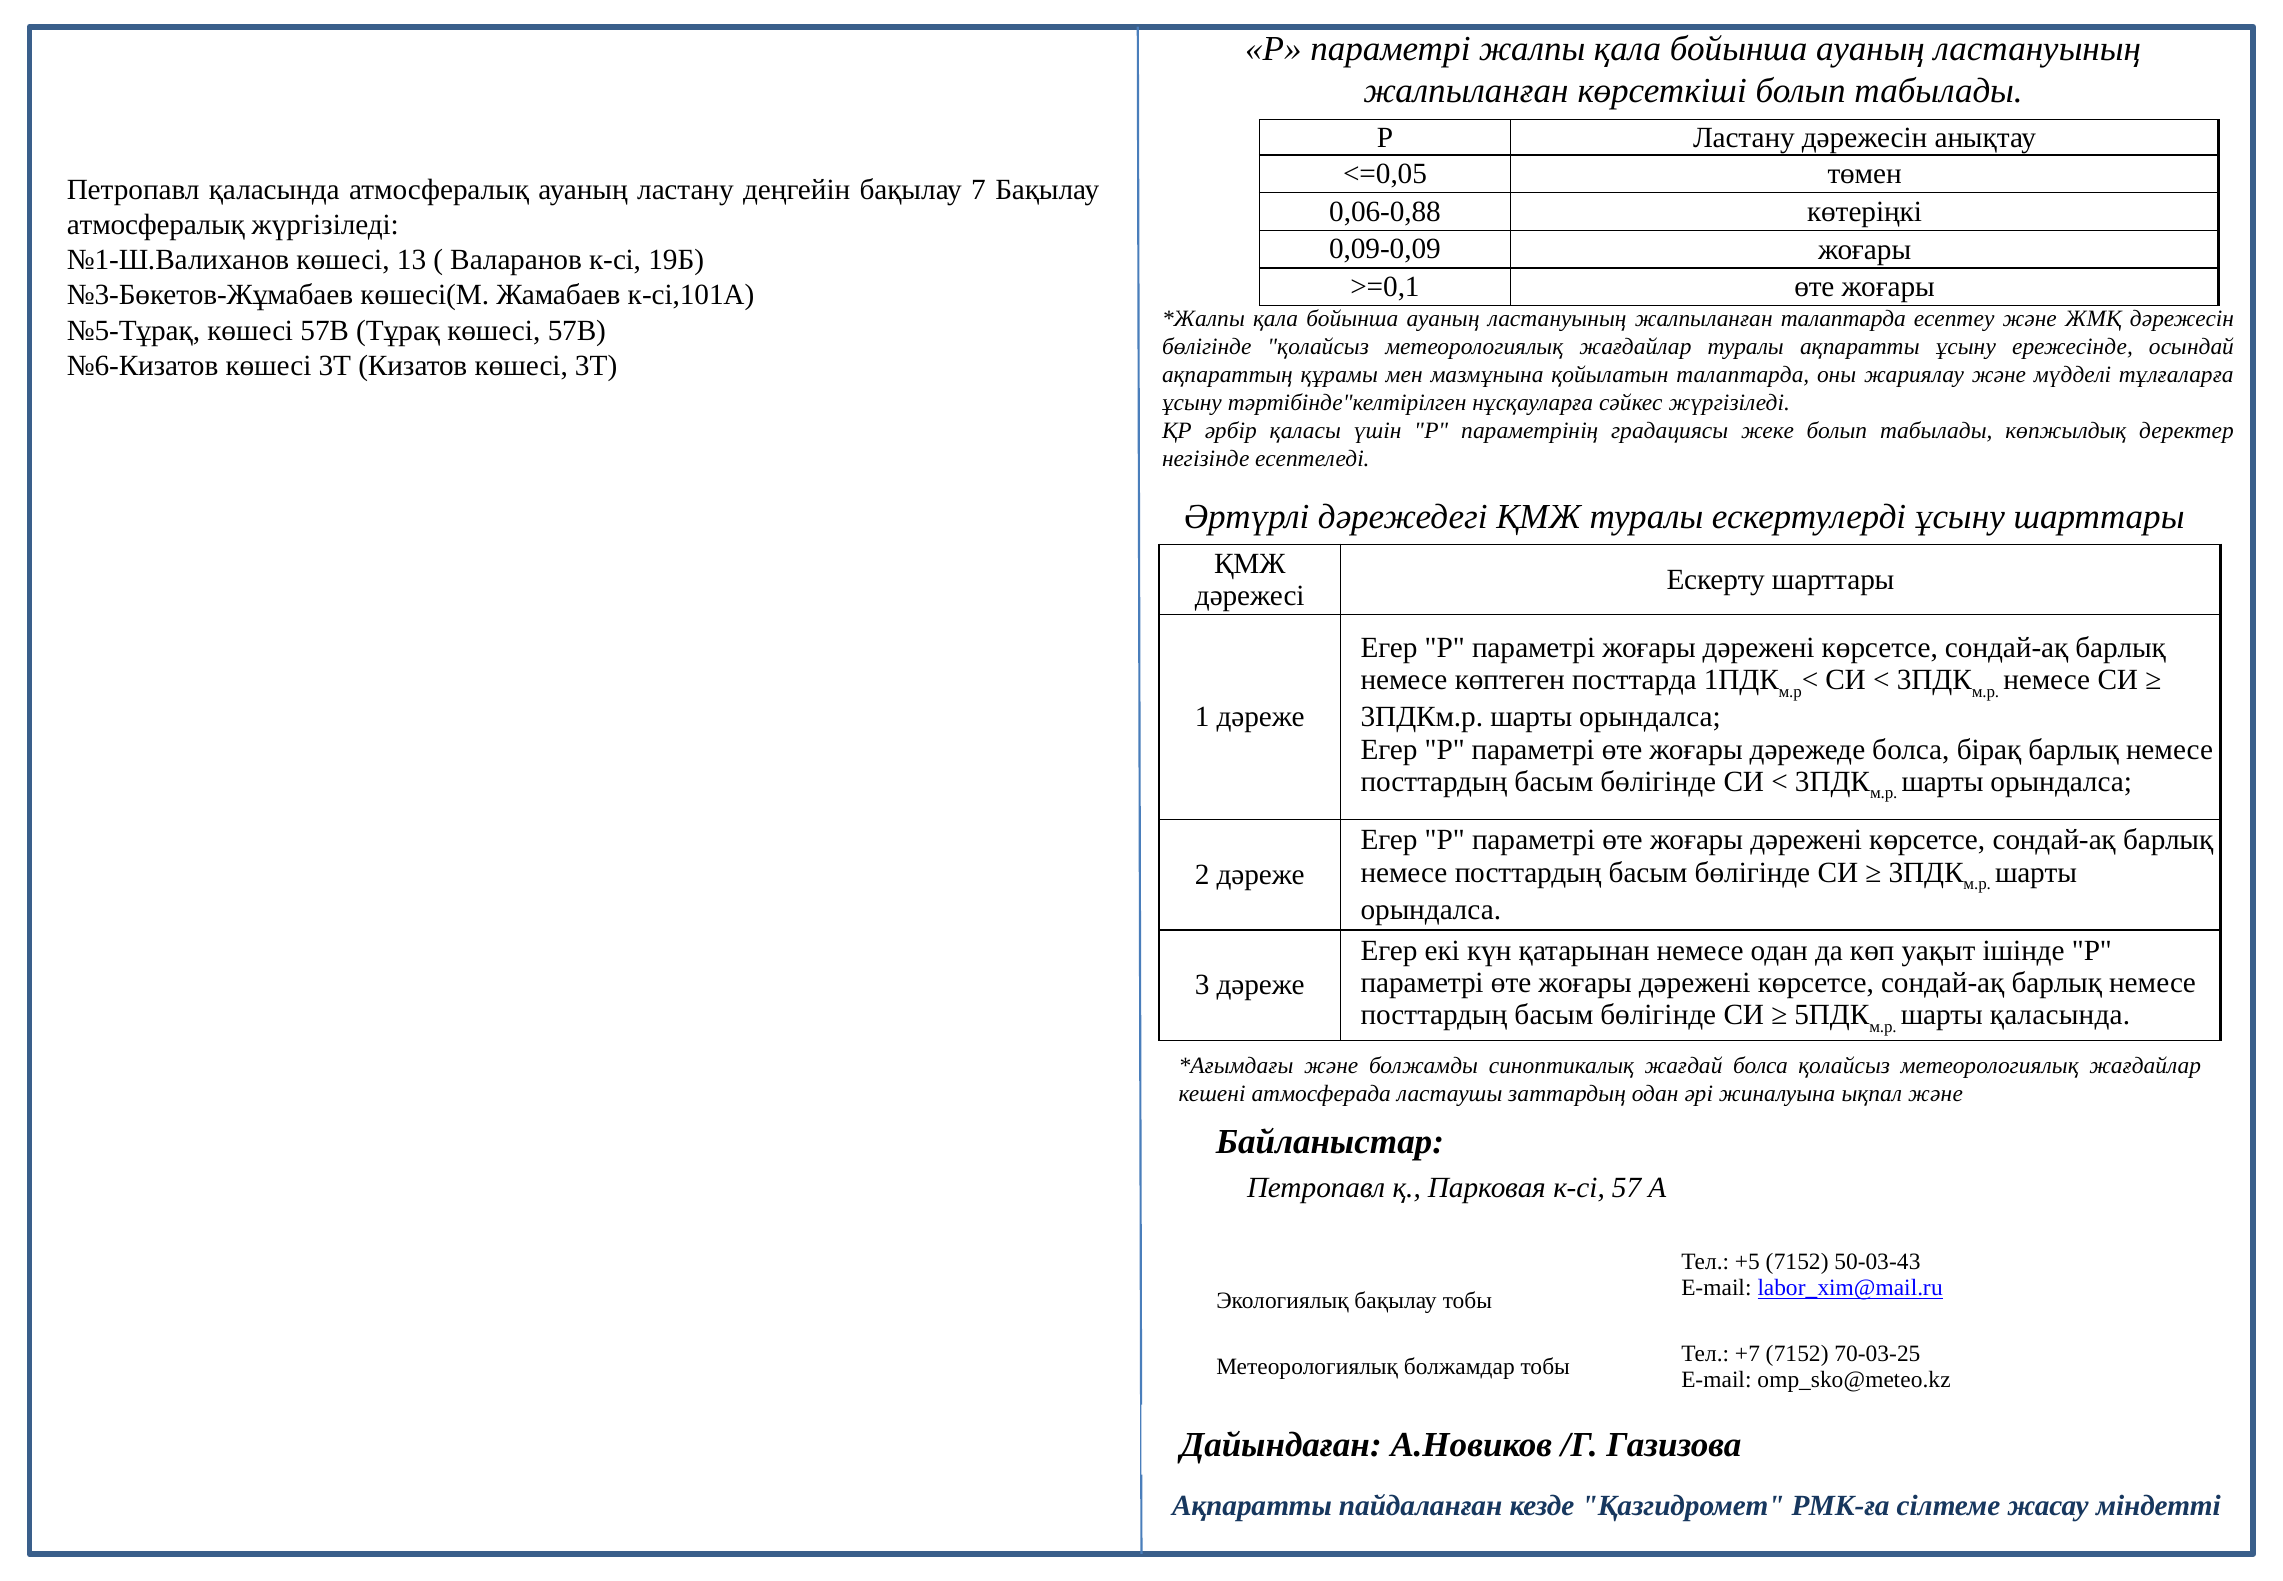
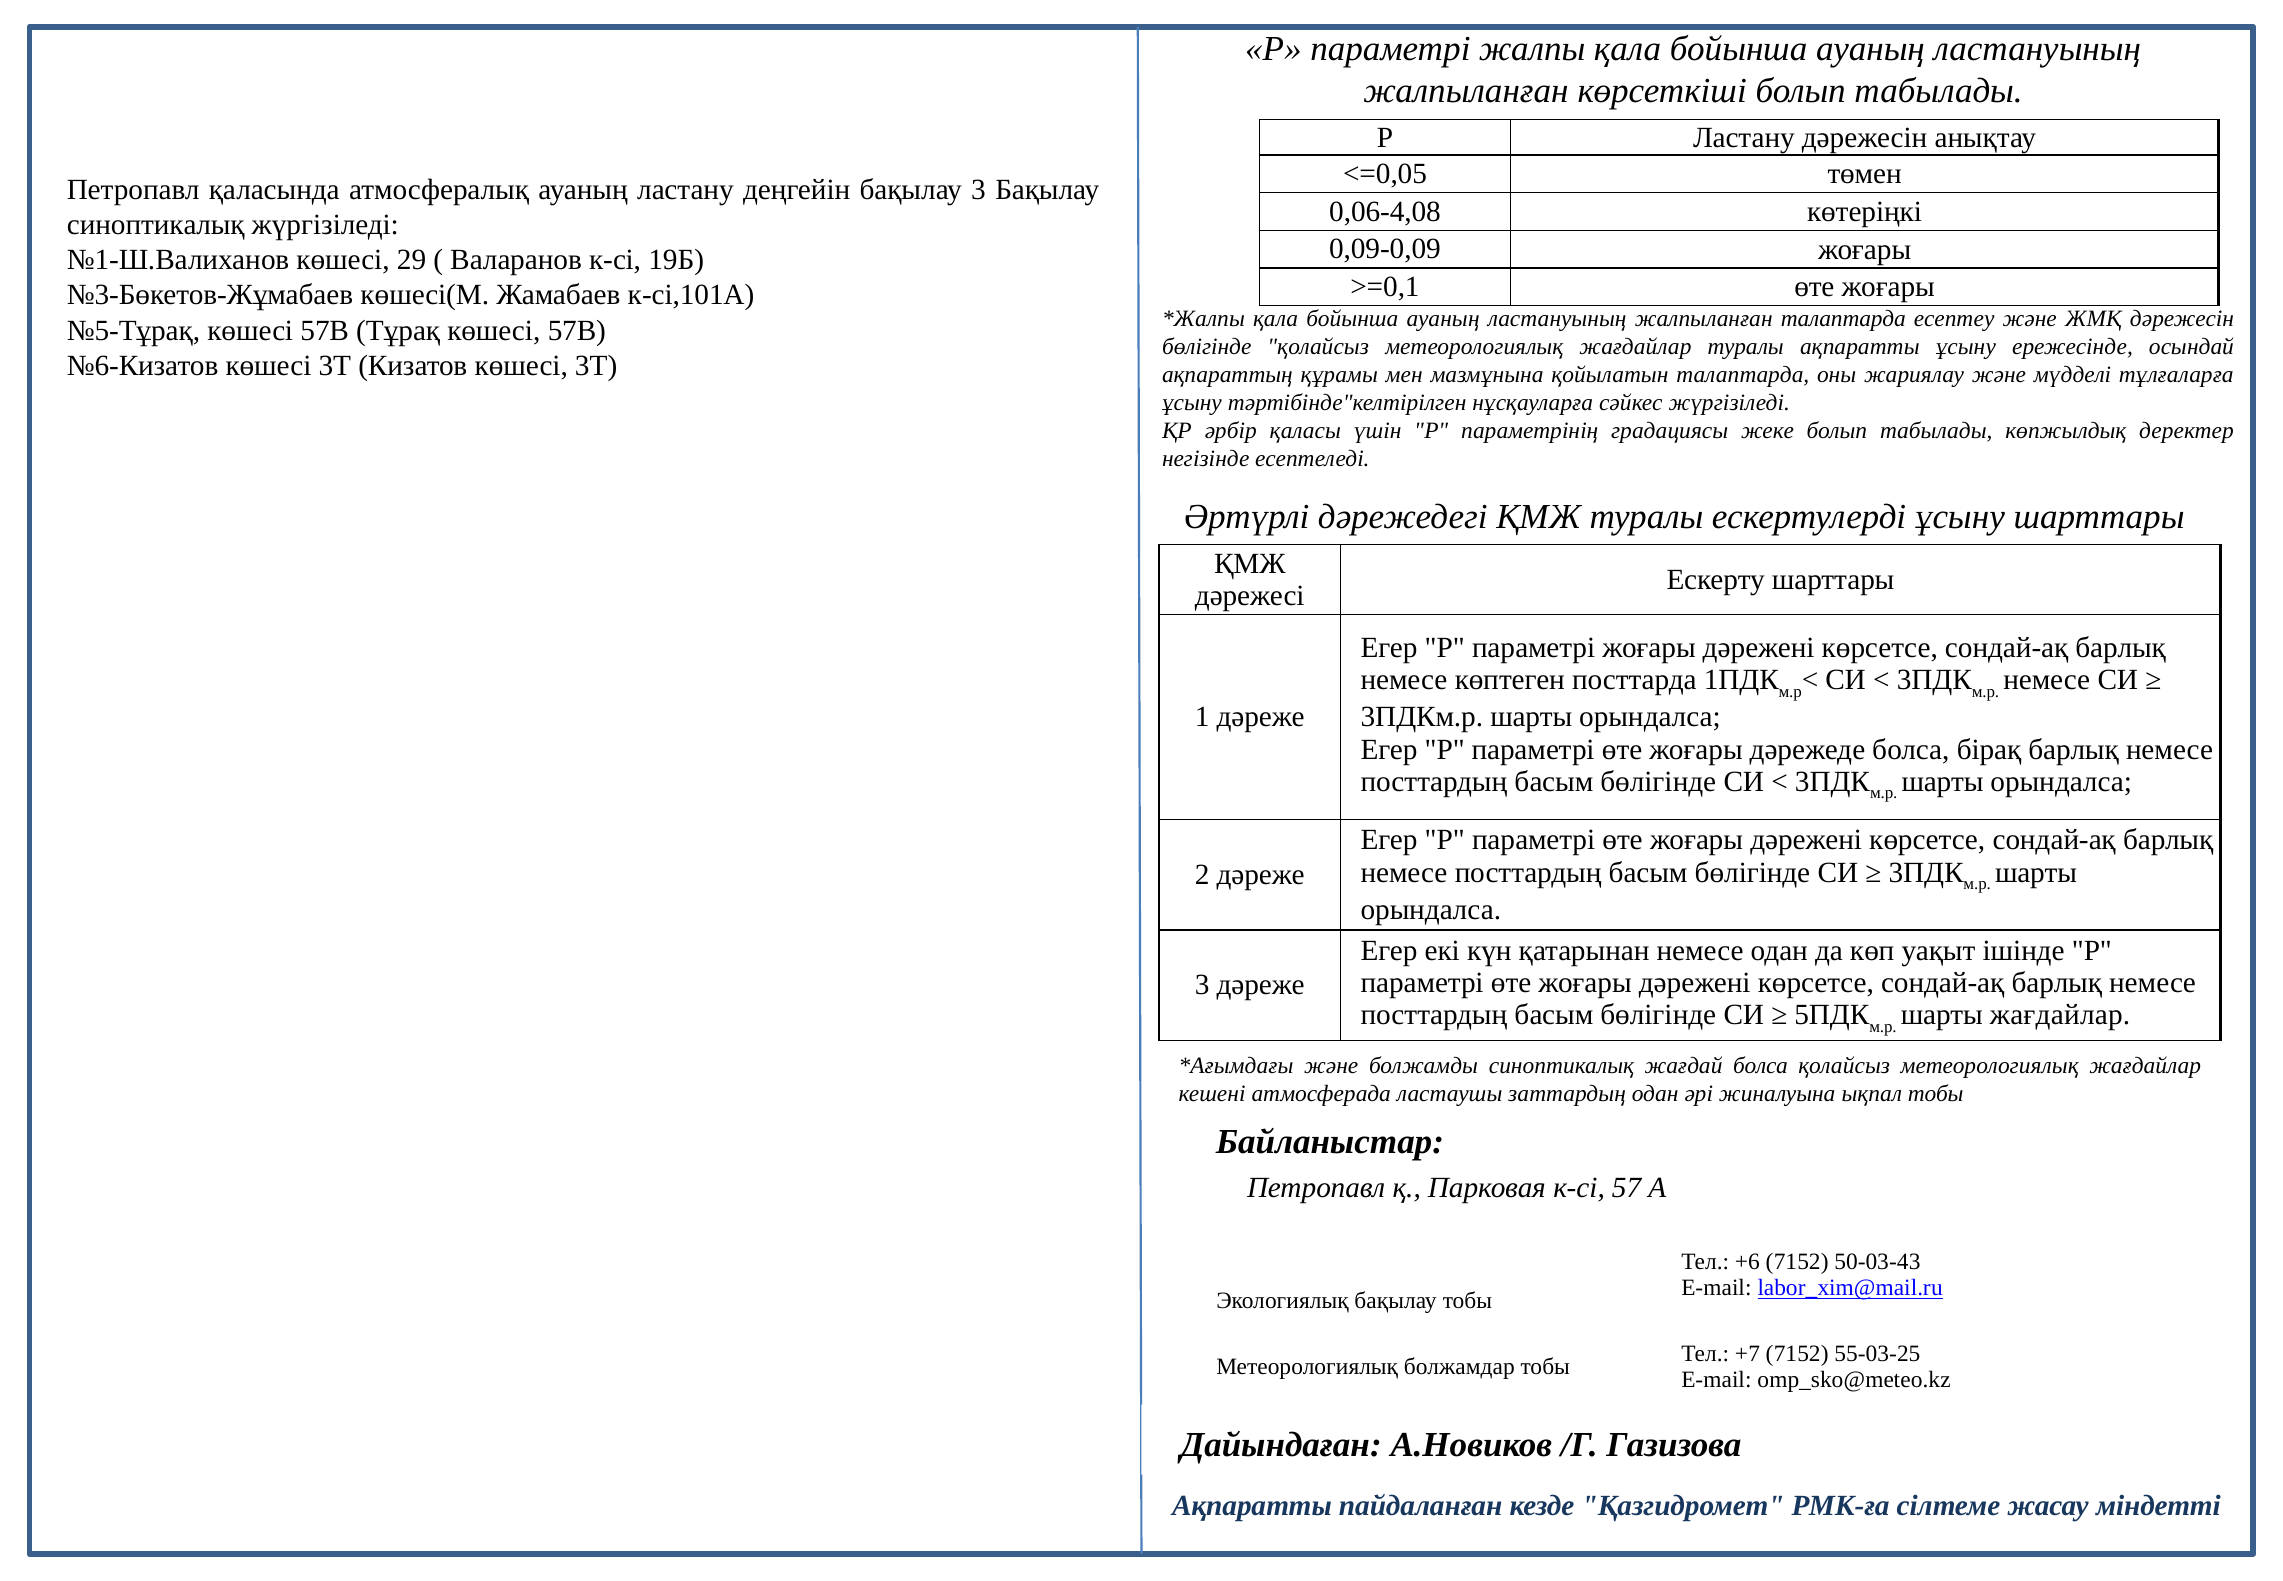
бақылау 7: 7 -> 3 (978, 190)
0,06-0,88: 0,06-0,88 -> 0,06-4,08 (1385, 211)
атмосфералық: атмосфералық -> синоптикалық (156, 225)
13: 13 -> 29 (412, 260)
шарты қаласында: қаласында -> жағдайлар (2060, 1015)
ықпал және: және -> тобы (1936, 1093)
+5: +5 -> +6 (1747, 1262)
70-03-25: 70-03-25 -> 55-03-25 (1877, 1353)
